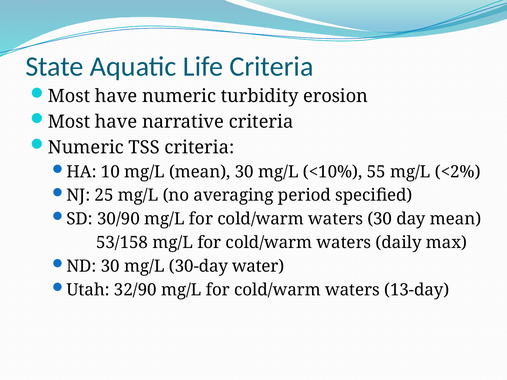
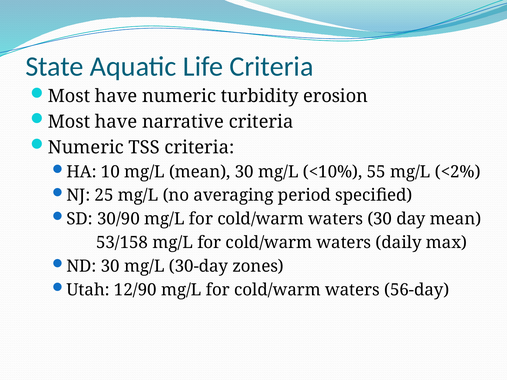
water: water -> zones (258, 266)
32/90: 32/90 -> 12/90 (135, 290)
13-day: 13-day -> 56-day (417, 290)
